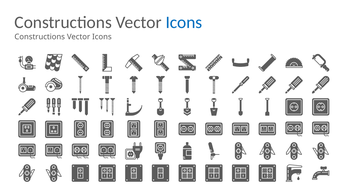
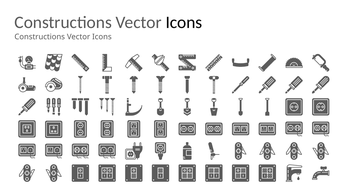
Icons colour: blue -> black (184, 22)
